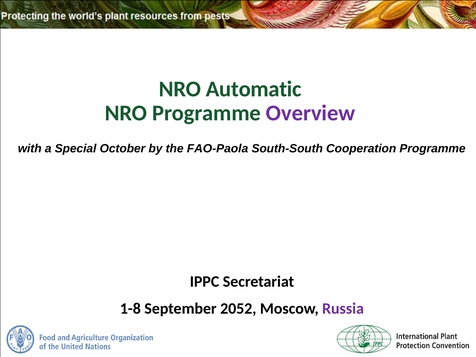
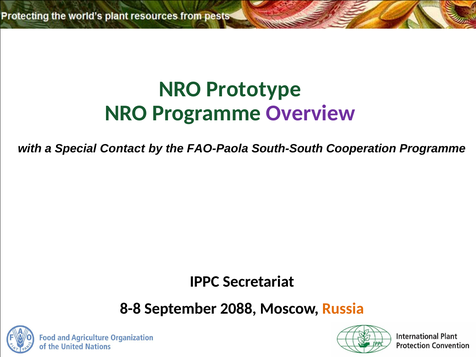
Automatic: Automatic -> Prototype (254, 89)
October: October -> Contact (122, 149)
1-8: 1-8 -> 8-8 (130, 309)
2052: 2052 -> 2088 (238, 309)
Russia colour: purple -> orange (343, 309)
